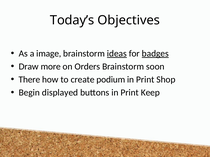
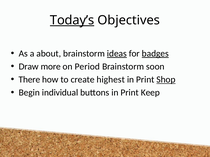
Today’s underline: none -> present (72, 20)
image: image -> about (49, 54)
Orders: Orders -> Period (87, 67)
podium: podium -> highest (111, 80)
Shop underline: none -> present (166, 80)
displayed: displayed -> individual (60, 93)
